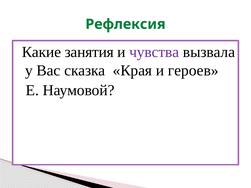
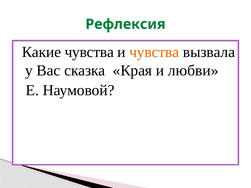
Какие занятия: занятия -> чувства (89, 52)
чувства colour: purple -> orange (154, 52)
героев: героев -> любви (193, 71)
